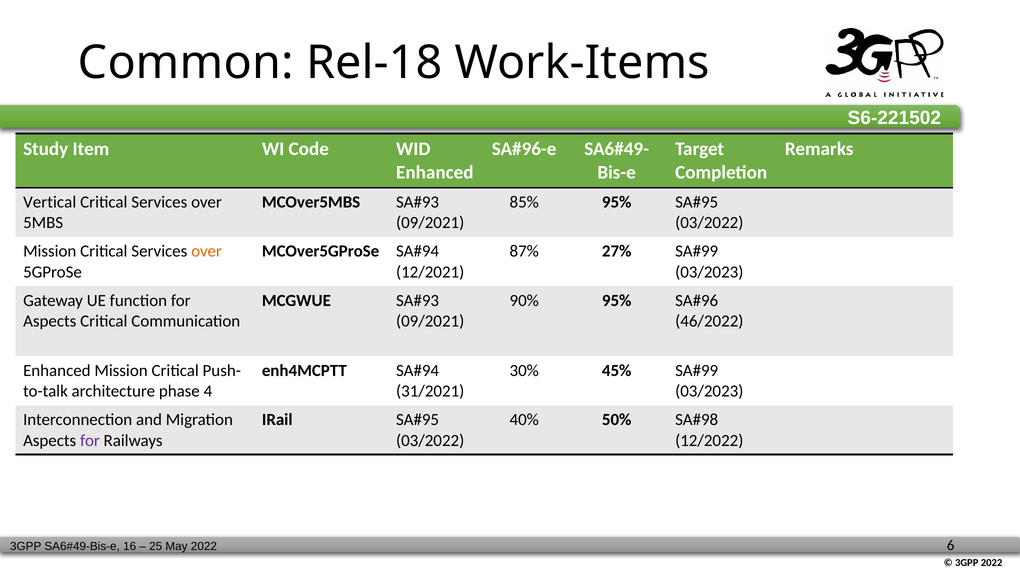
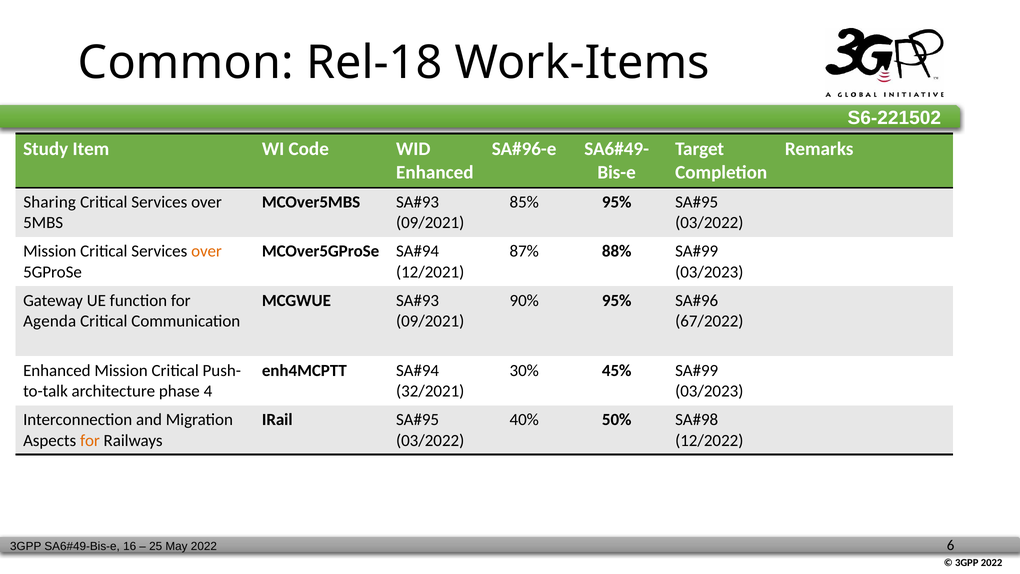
Vertical: Vertical -> Sharing (50, 202)
27%: 27% -> 88% (617, 251)
Aspects: Aspects -> Agenda (50, 321)
46/2022: 46/2022 -> 67/2022 (709, 321)
31/2021: 31/2021 -> 32/2021 (430, 391)
for colour: purple -> orange (90, 440)
